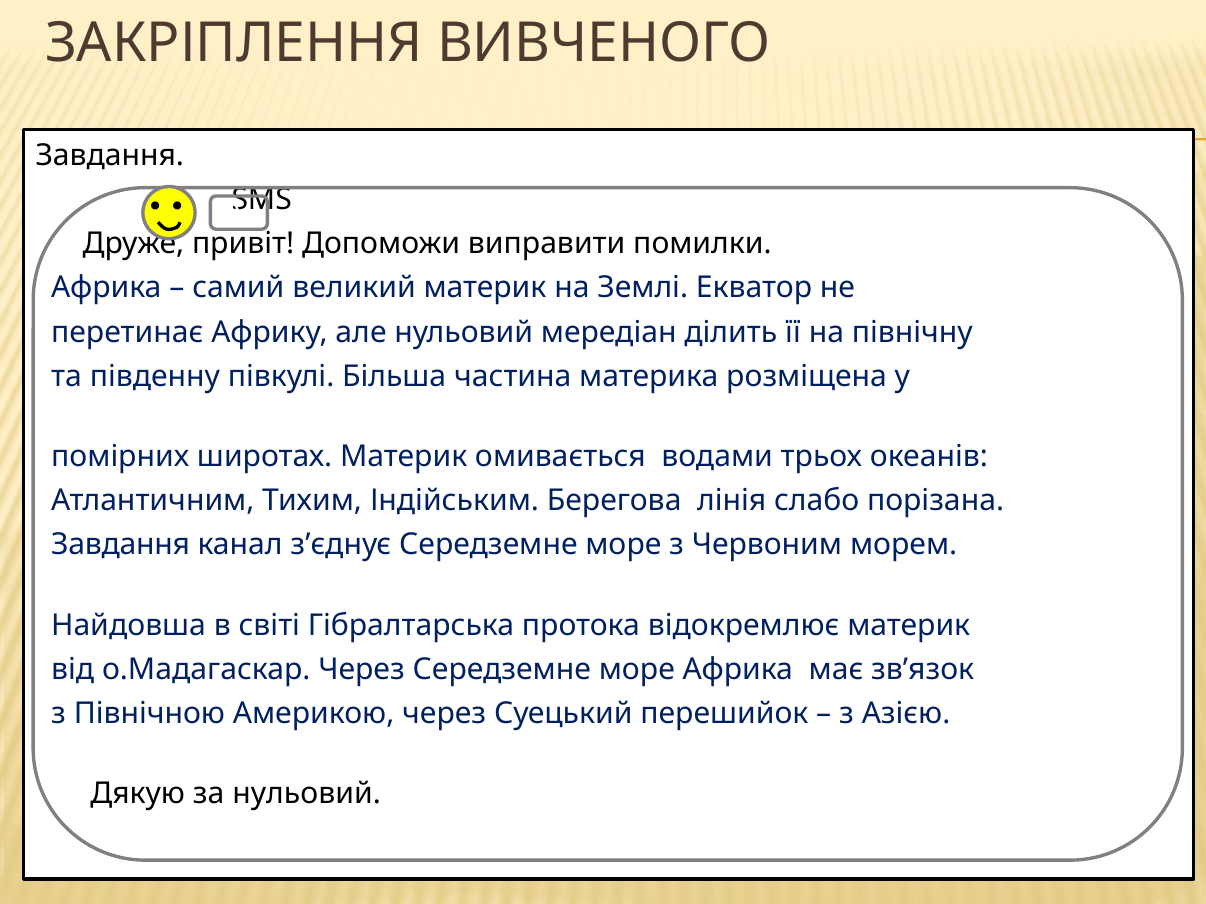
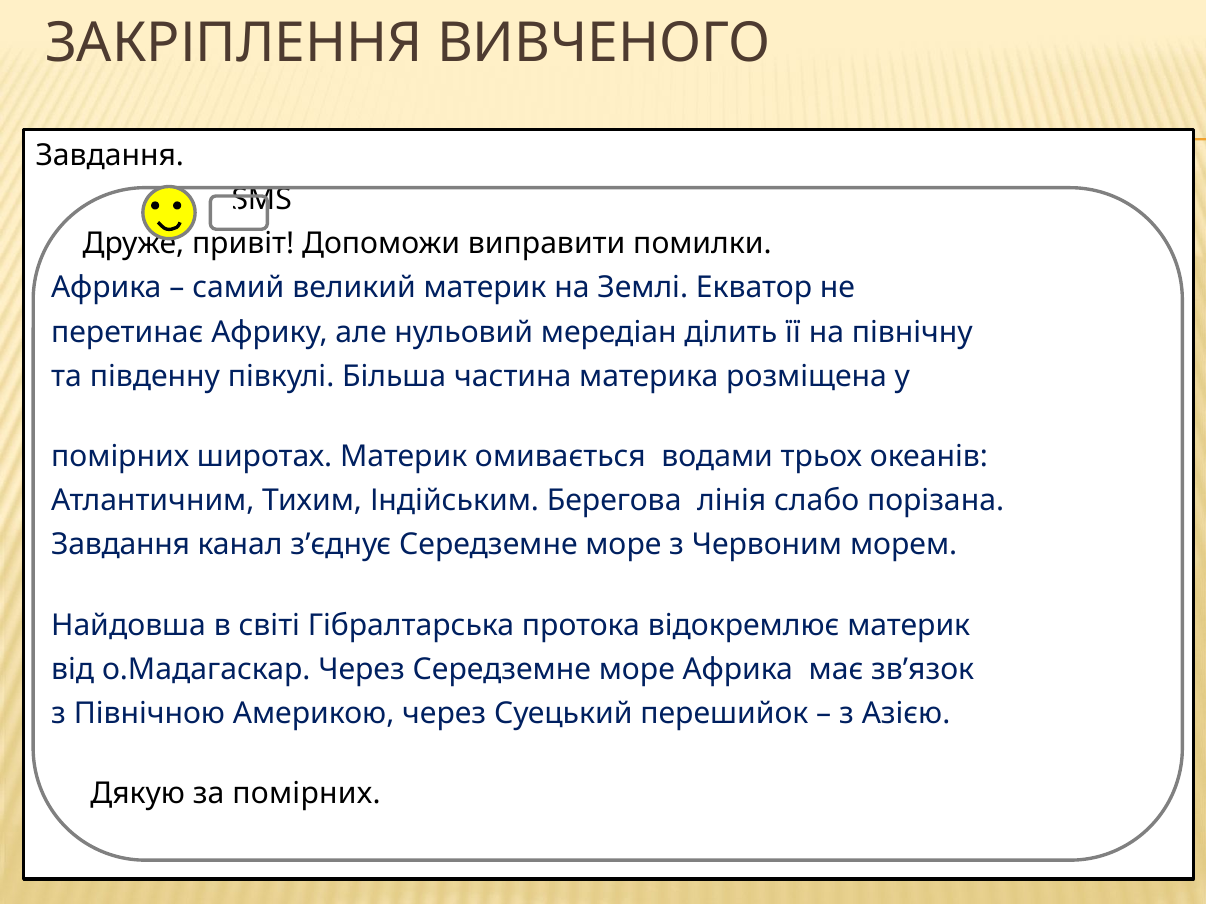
за нульовий: нульовий -> помірних (307, 794)
